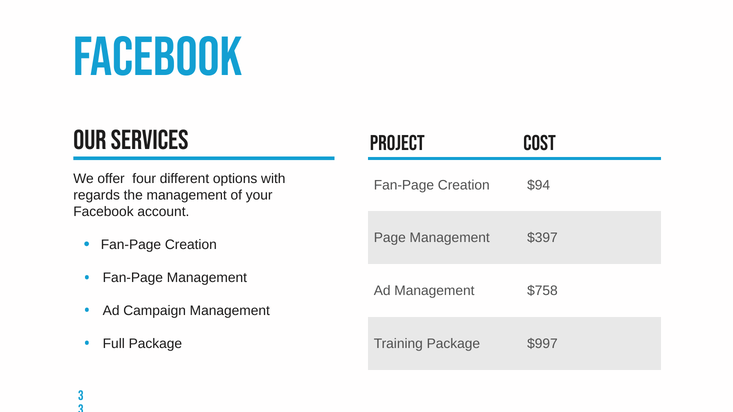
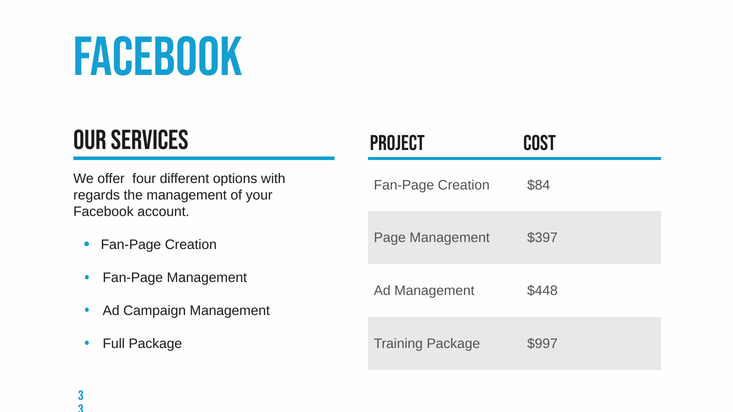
$94: $94 -> $84 (539, 185)
$758: $758 -> $448 (542, 291)
